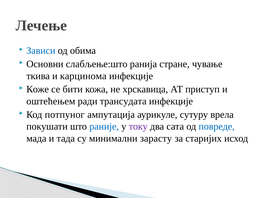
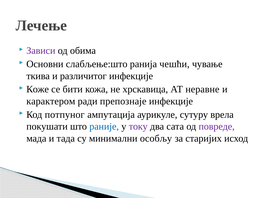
Зависи colour: blue -> purple (41, 51)
стране: стране -> чешћи (174, 64)
карцинома: карцинома -> различитог (83, 76)
приступ: приступ -> неравне (202, 89)
оштећењем: оштећењем -> карактером (51, 101)
трансудата: трансудата -> препознаје (123, 101)
повреде colour: blue -> purple (217, 126)
зарасту: зарасту -> особљу (156, 138)
